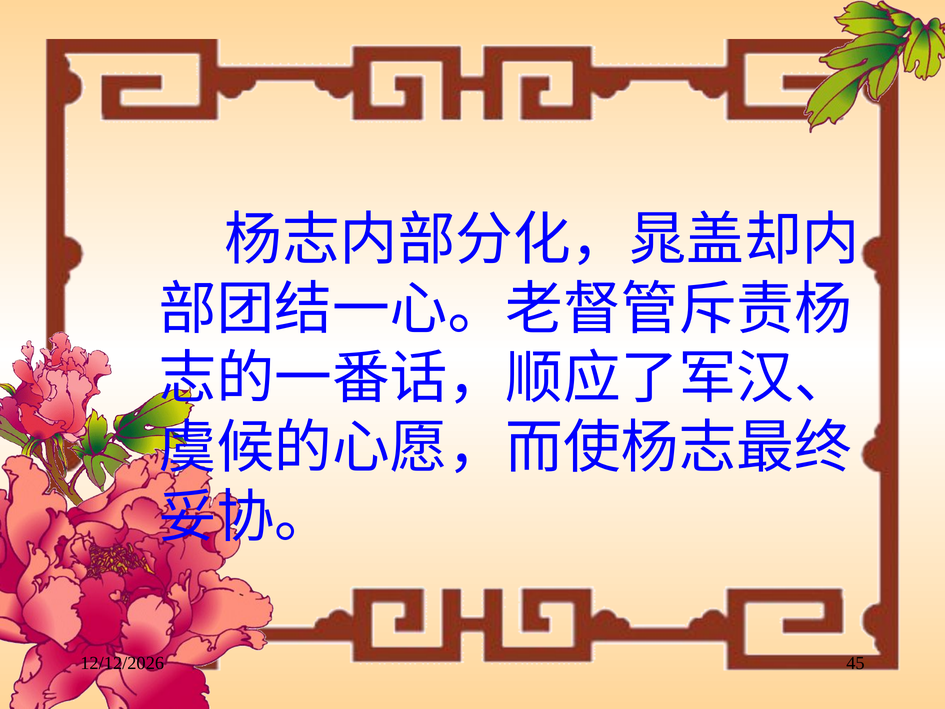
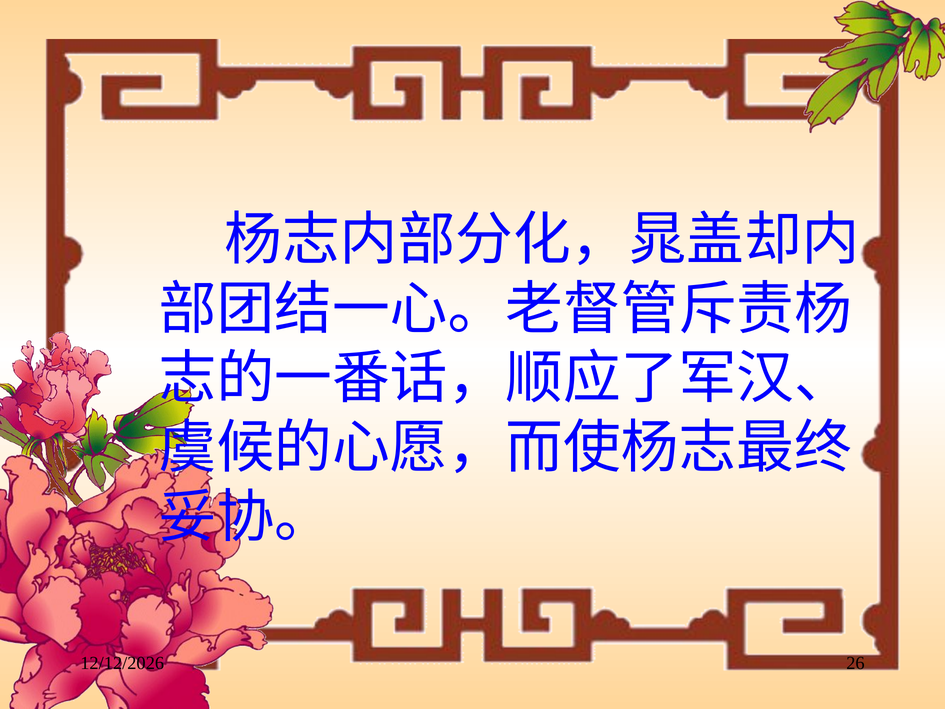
45: 45 -> 26 (855, 663)
